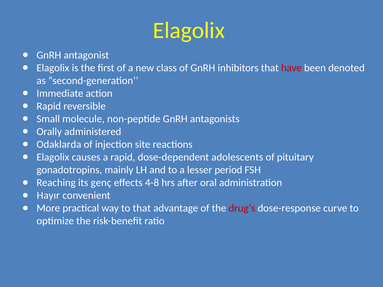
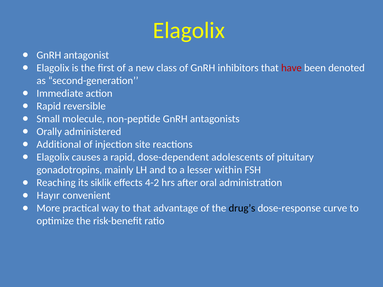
Odaklarda: Odaklarda -> Additional (59, 144)
period: period -> within (228, 170)
genç: genç -> siklik (101, 183)
4-8: 4-8 -> 4-2 (152, 183)
drug’s colour: red -> black (242, 208)
